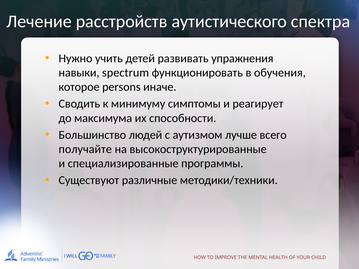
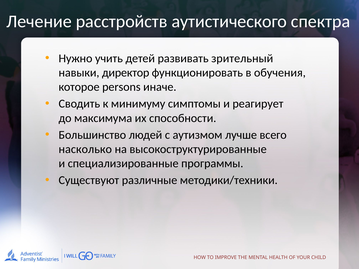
упражнения: упражнения -> зрительный (242, 58)
spectrum: spectrum -> директор (126, 73)
получайте: получайте -> насколько (85, 149)
